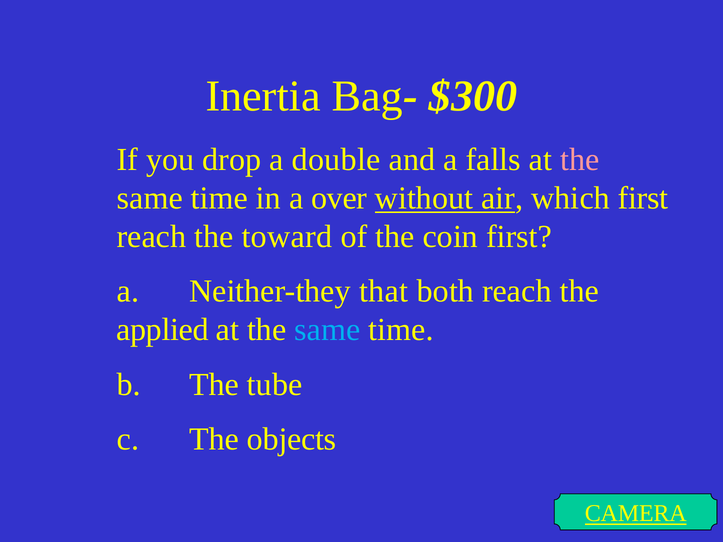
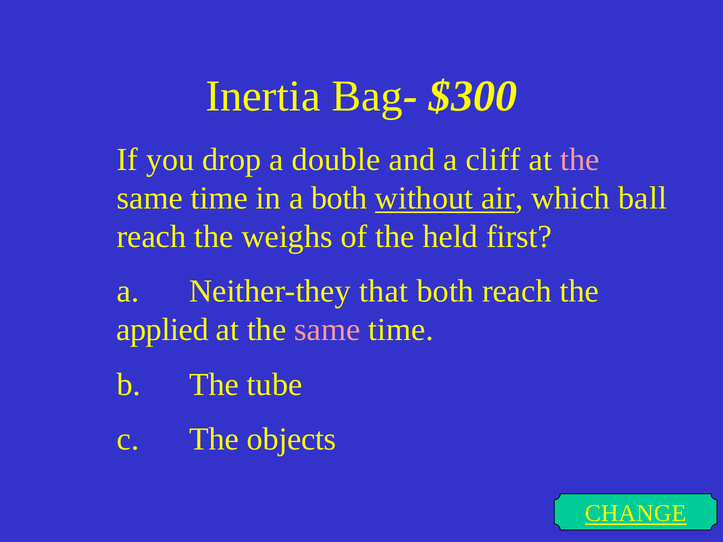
falls: falls -> cliff (493, 160)
a over: over -> both (339, 198)
which first: first -> ball (643, 198)
toward: toward -> weighs (287, 237)
coin: coin -> held (450, 237)
same colour: light blue -> pink (327, 330)
CAMERA: CAMERA -> CHANGE (636, 514)
